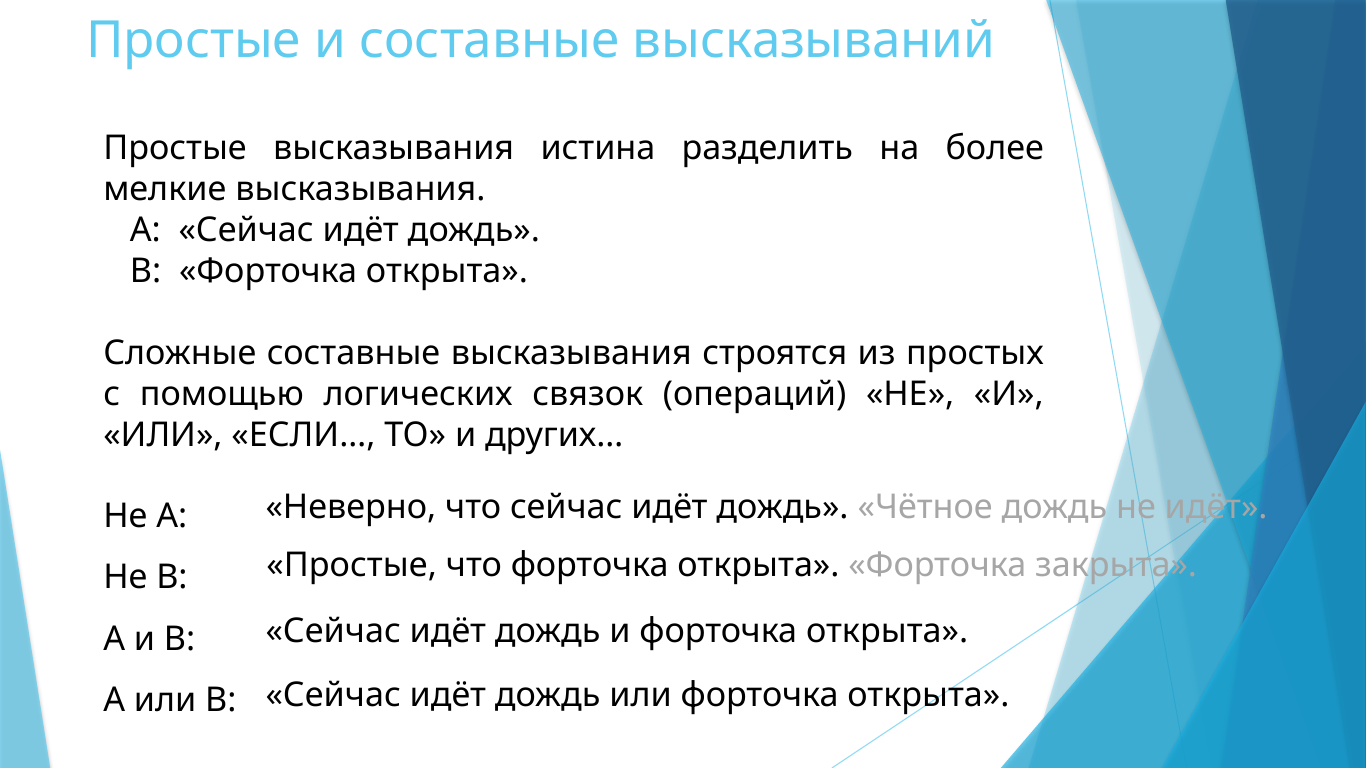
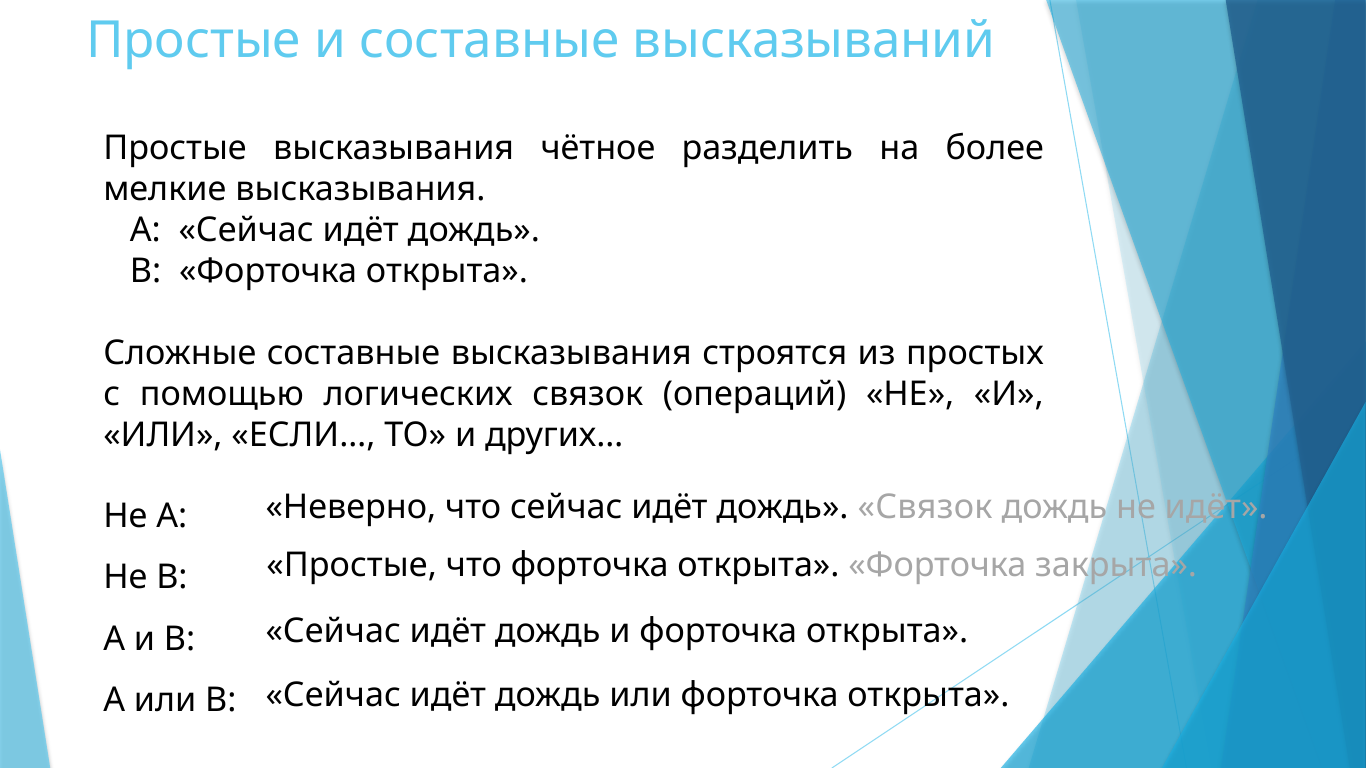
истина: истина -> чётное (598, 149)
дождь Чётное: Чётное -> Связок (925, 508)
